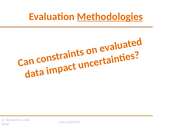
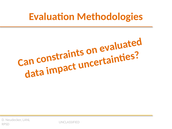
Methodologies underline: present -> none (110, 17)
